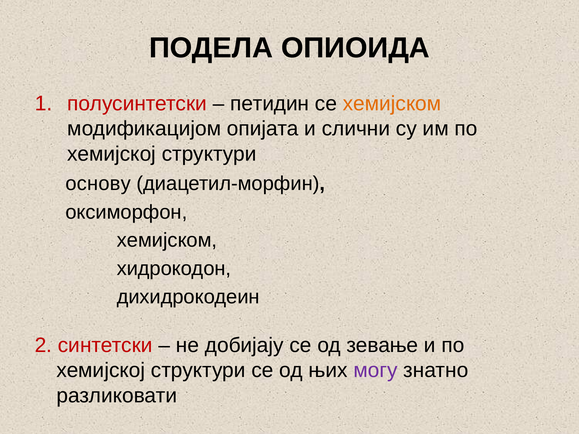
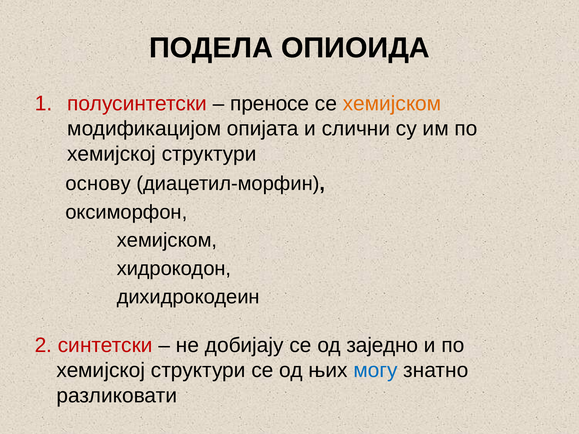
петидин: петидин -> преносе (270, 104)
зевање: зевање -> заједно (382, 346)
могу colour: purple -> blue (375, 371)
